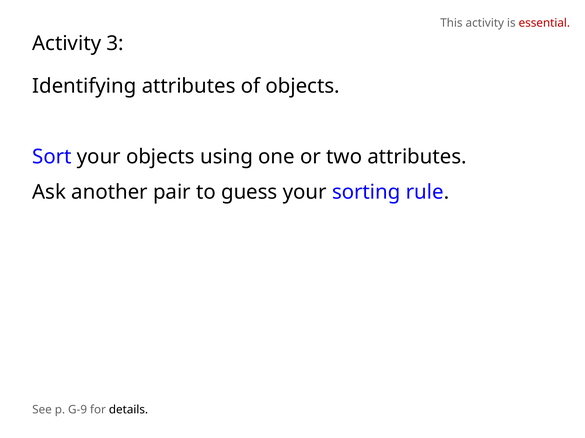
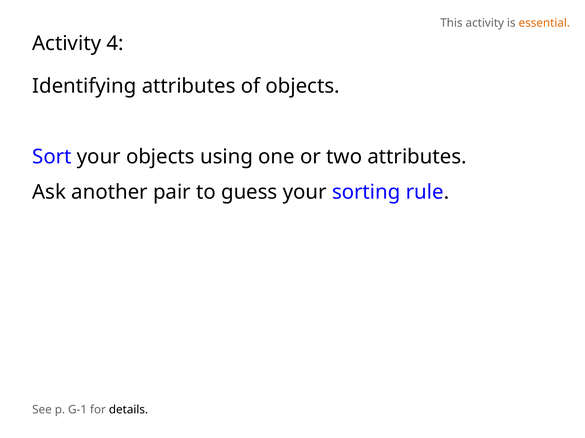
essential colour: red -> orange (544, 23)
3: 3 -> 4 (115, 43)
G-9: G-9 -> G-1 (78, 410)
